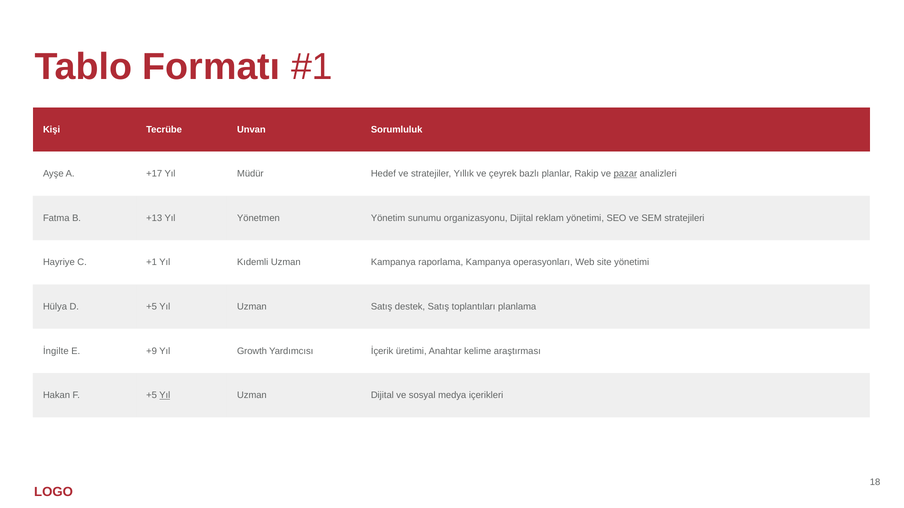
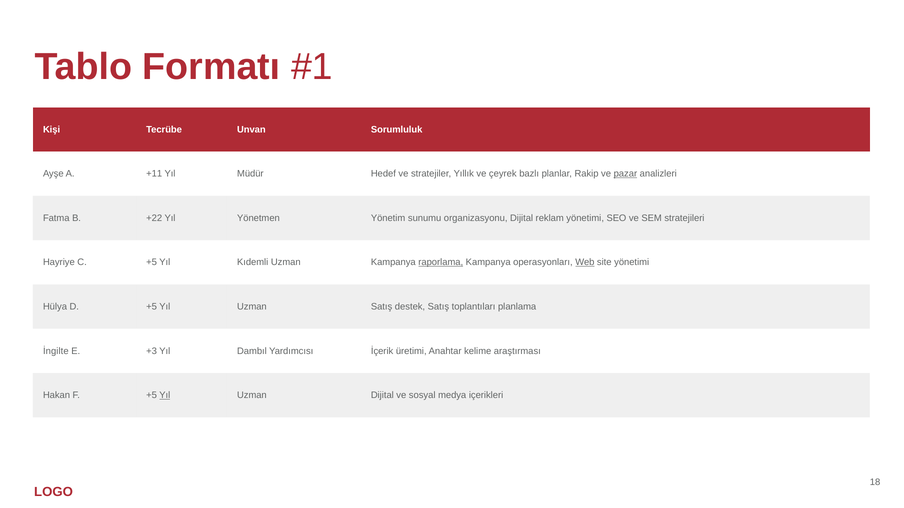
+17: +17 -> +11 (154, 174)
+13: +13 -> +22 (154, 218)
C +1: +1 -> +5 (152, 263)
raporlama underline: none -> present (441, 263)
Web underline: none -> present (585, 263)
+9: +9 -> +3 (152, 351)
Growth: Growth -> Dambıl (252, 351)
